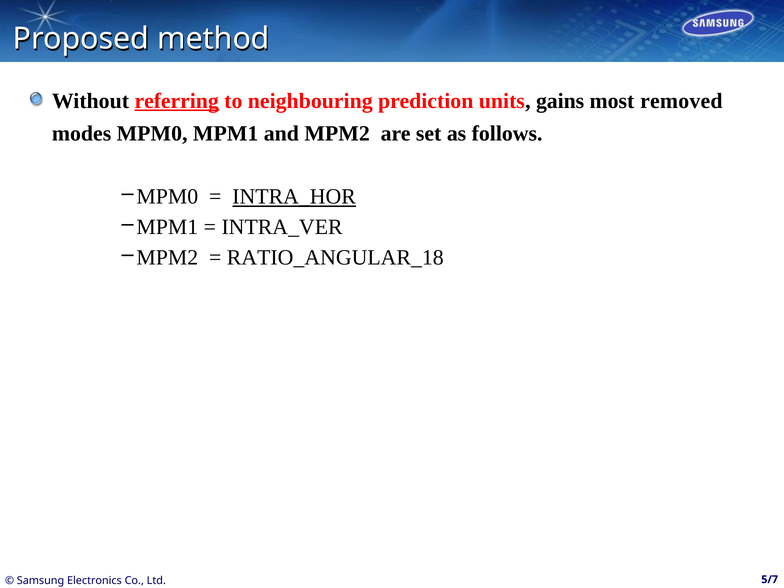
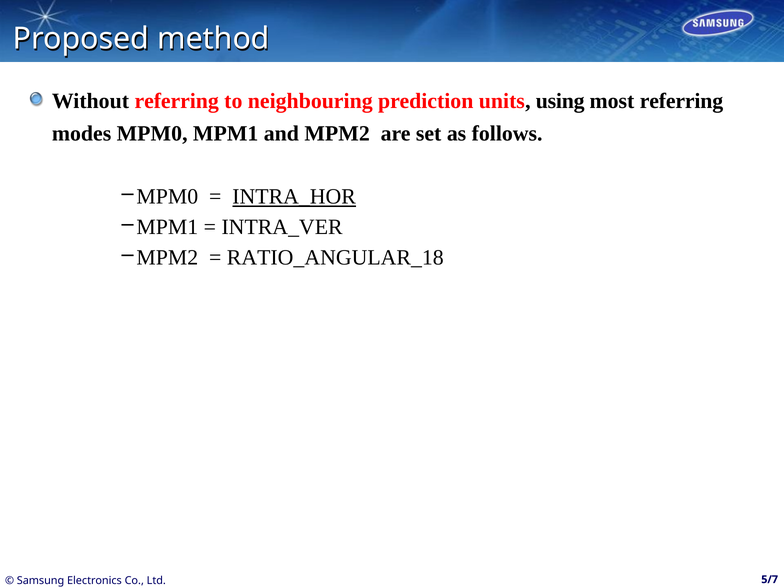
referring underline: present -> none (177, 101)
gains: gains -> using (560, 101)
most removed: removed -> referring (682, 101)
